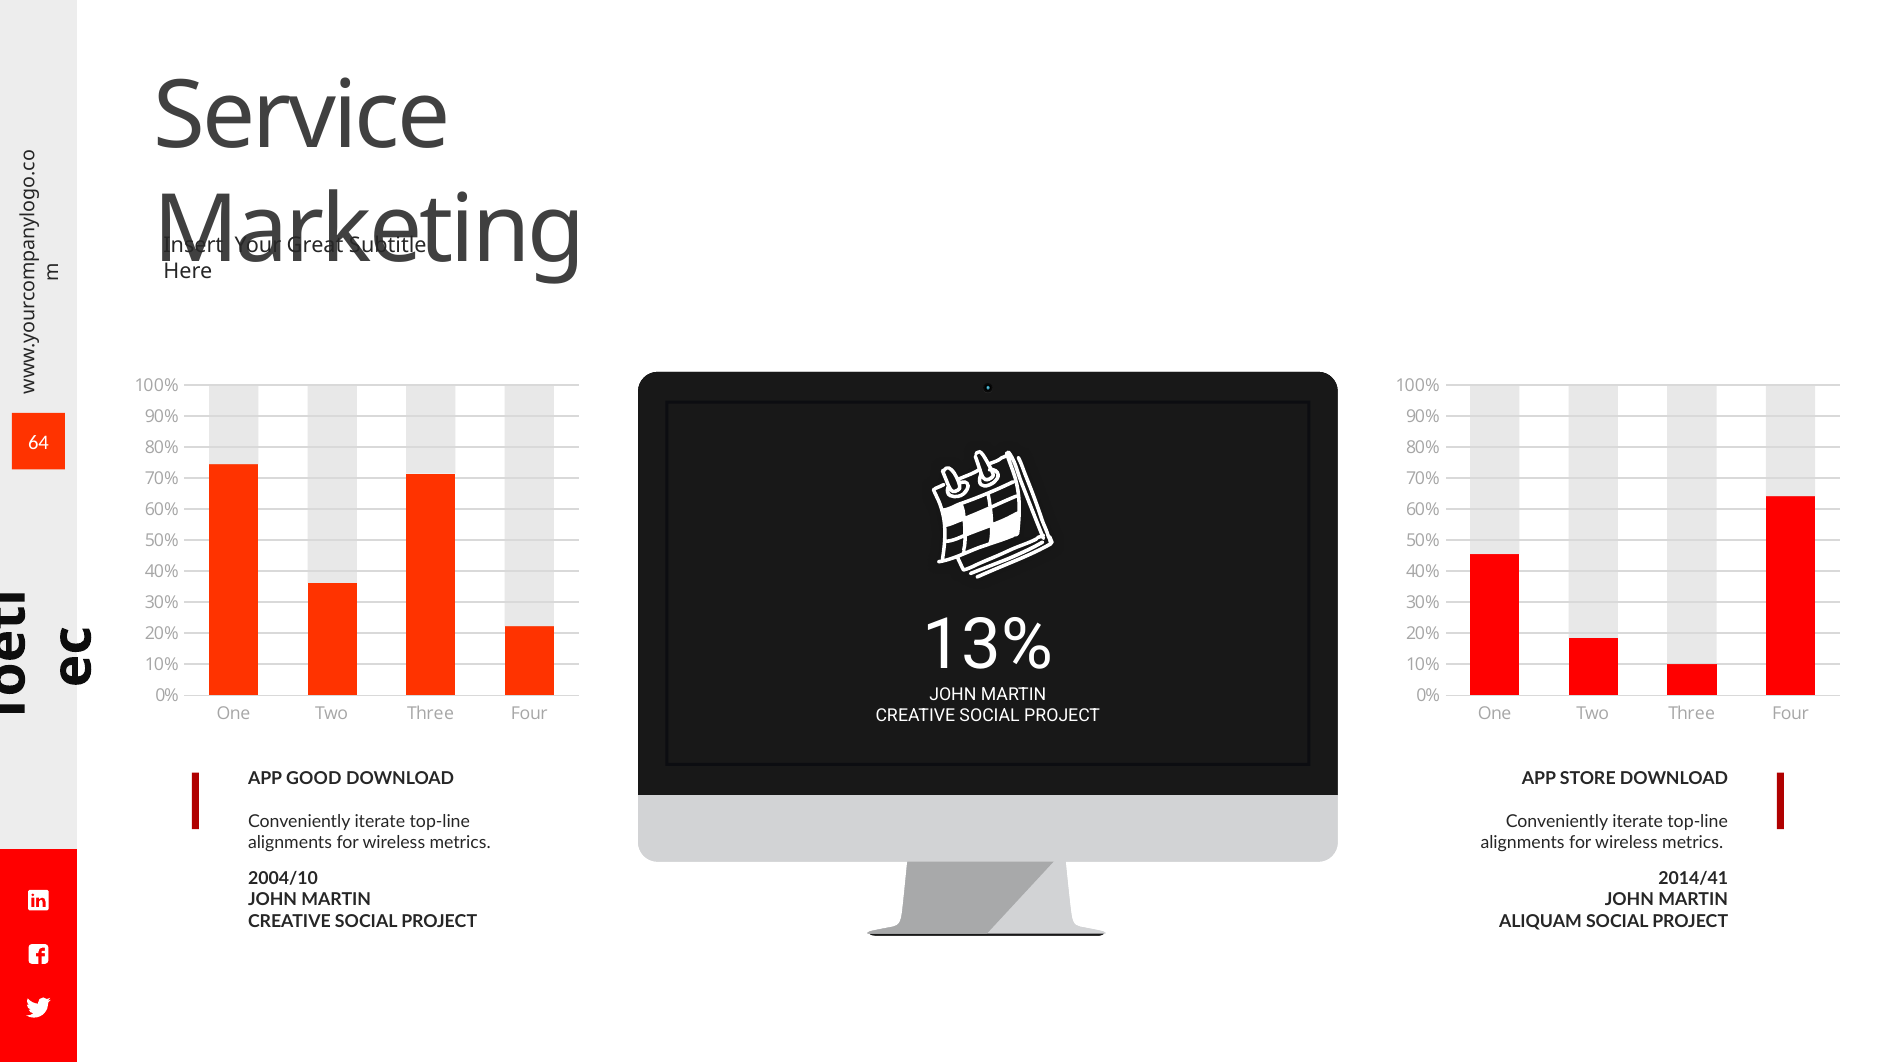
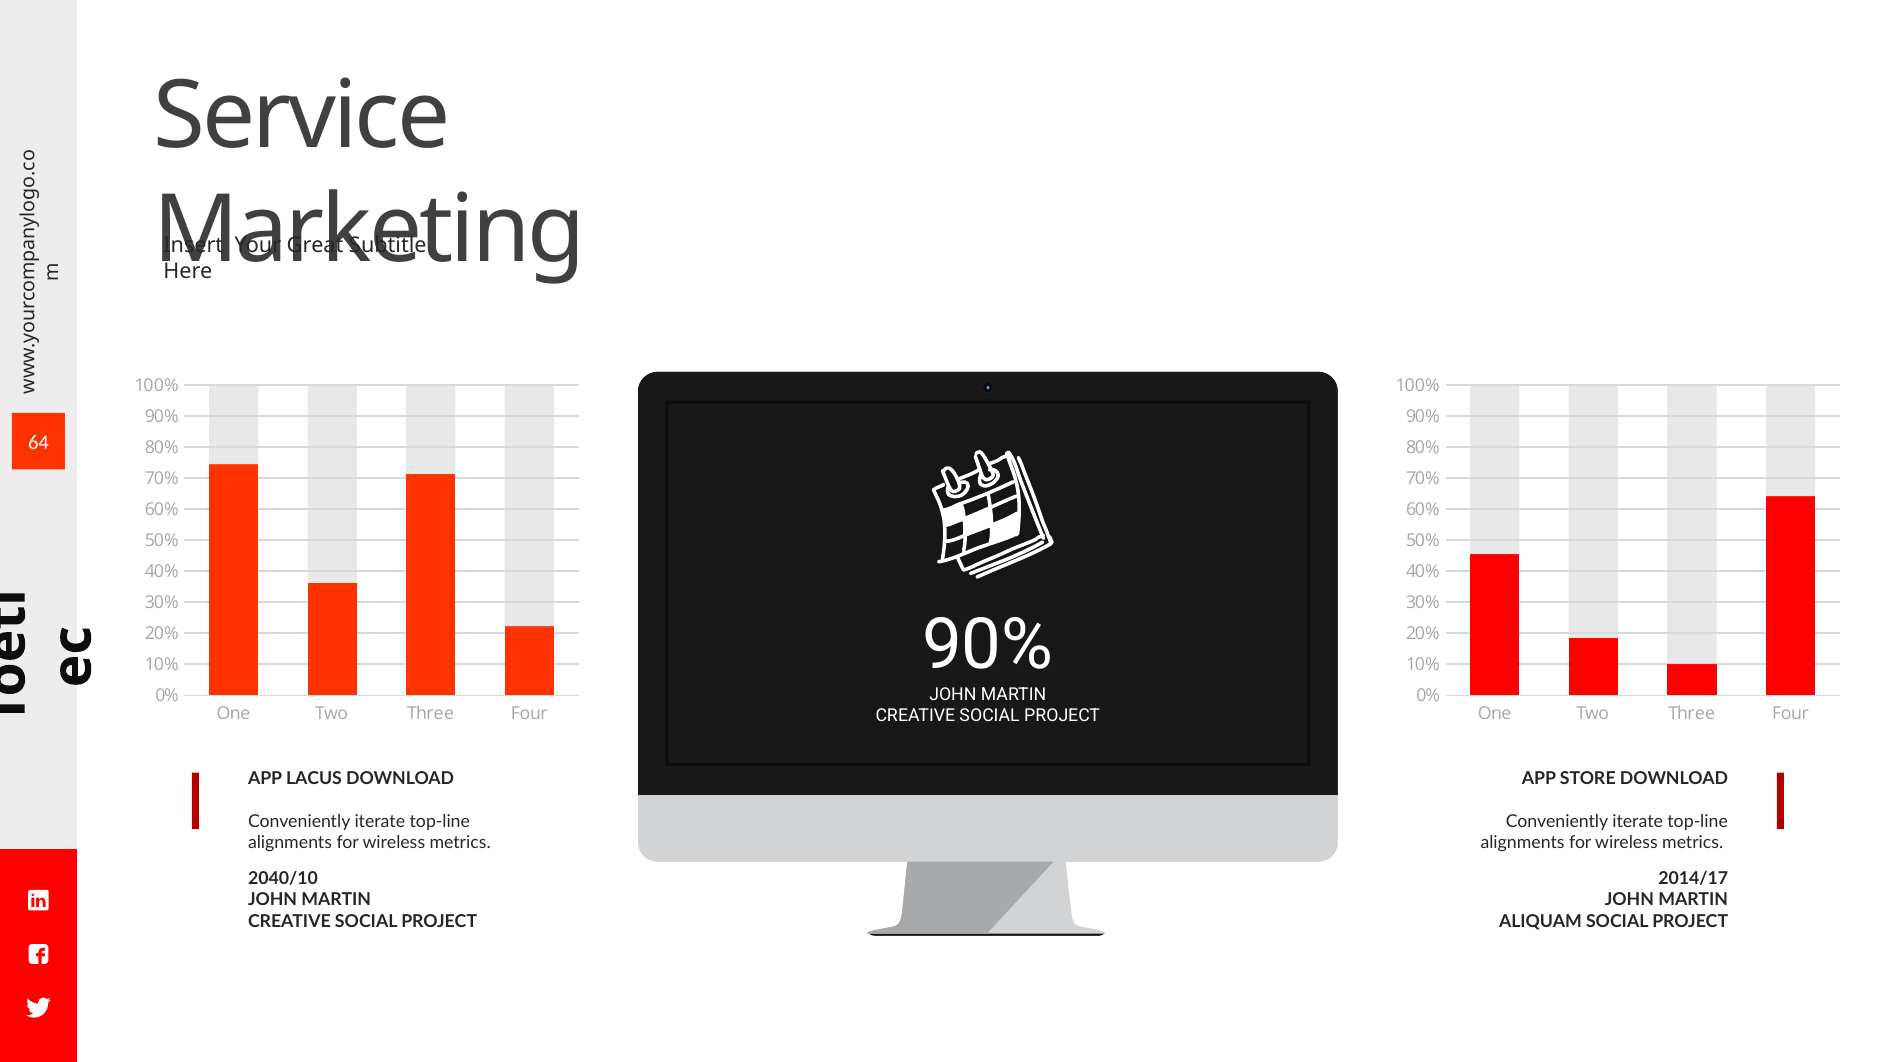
13%: 13% -> 90% (988, 644)
GOOD: GOOD -> LACUS (314, 778)
2004/10: 2004/10 -> 2040/10 (283, 878)
2014/41: 2014/41 -> 2014/17 (1693, 878)
